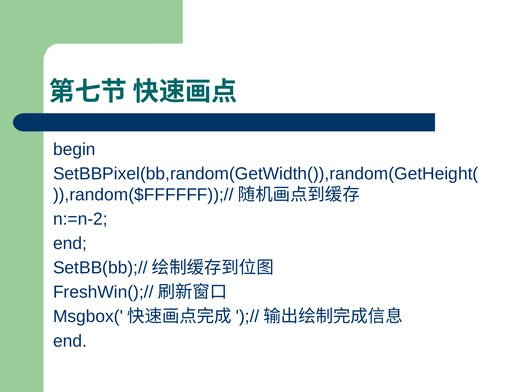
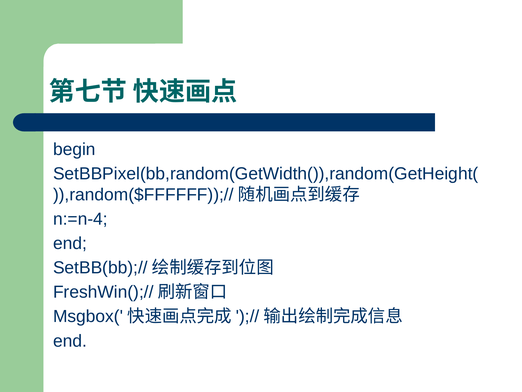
n:=n-2: n:=n-2 -> n:=n-4 (80, 219)
